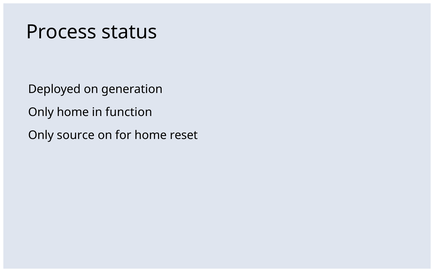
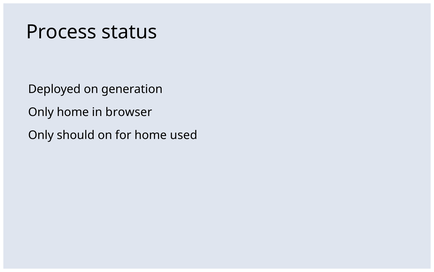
function: function -> browser (129, 112)
source: source -> should (76, 135)
reset: reset -> used (184, 135)
